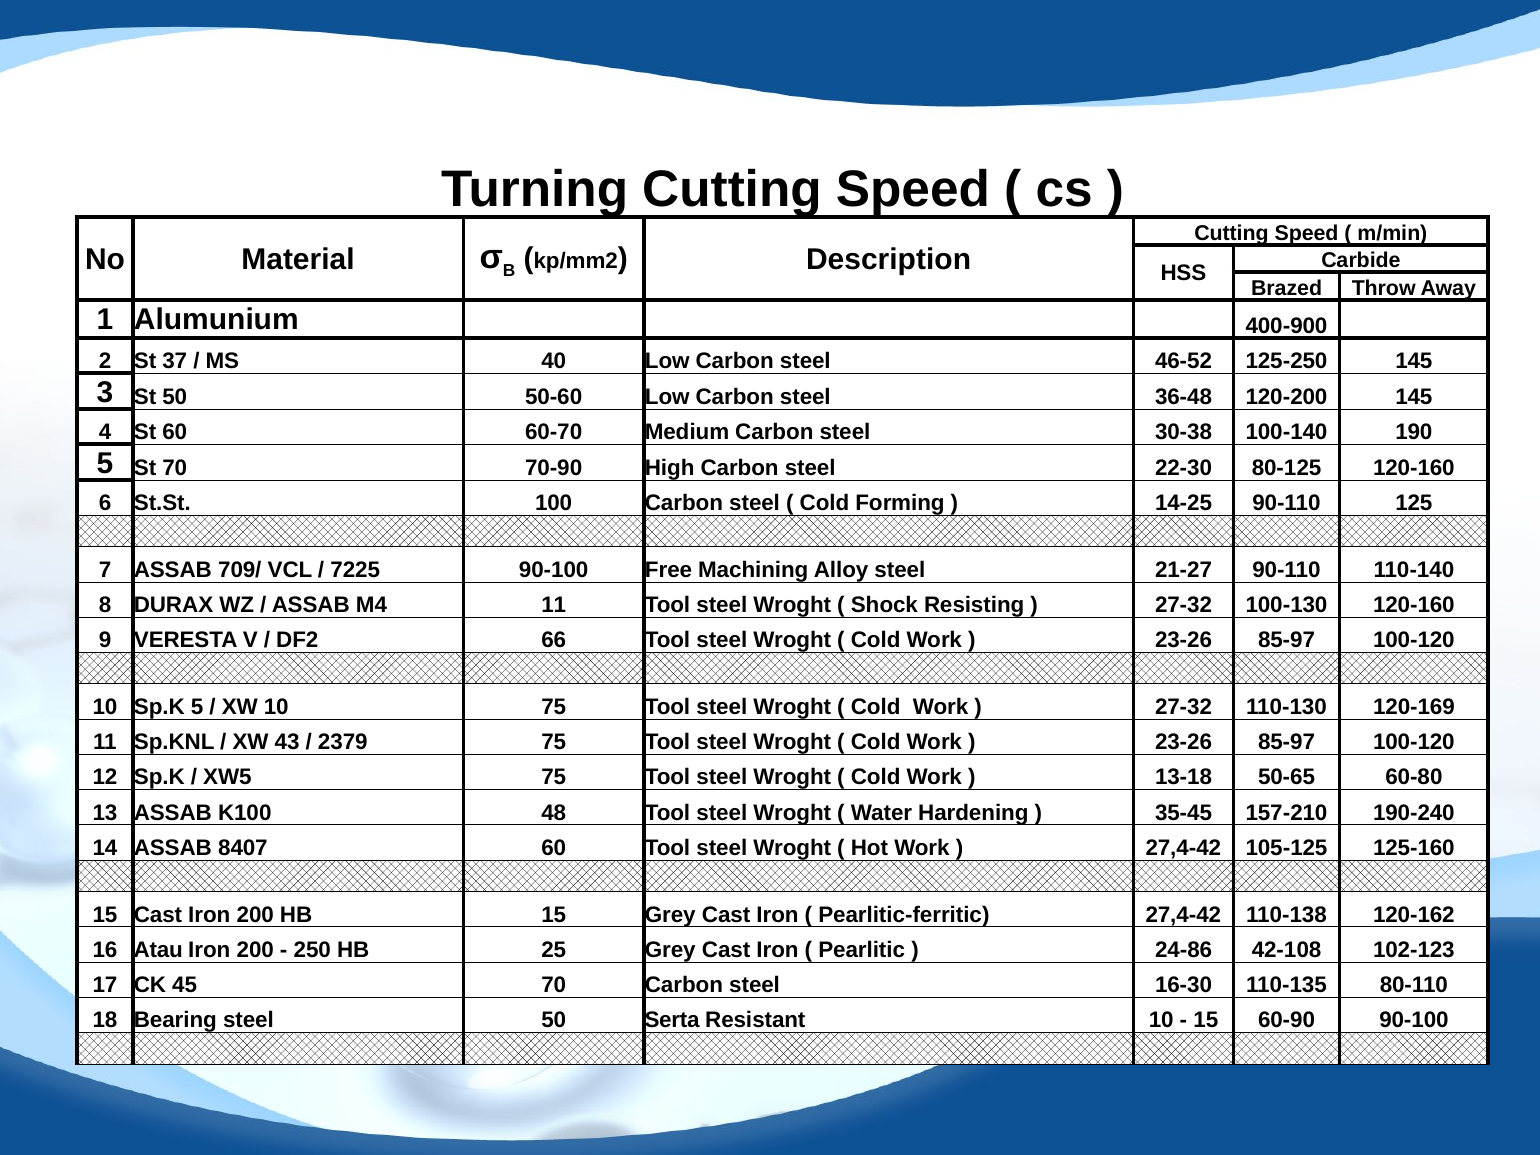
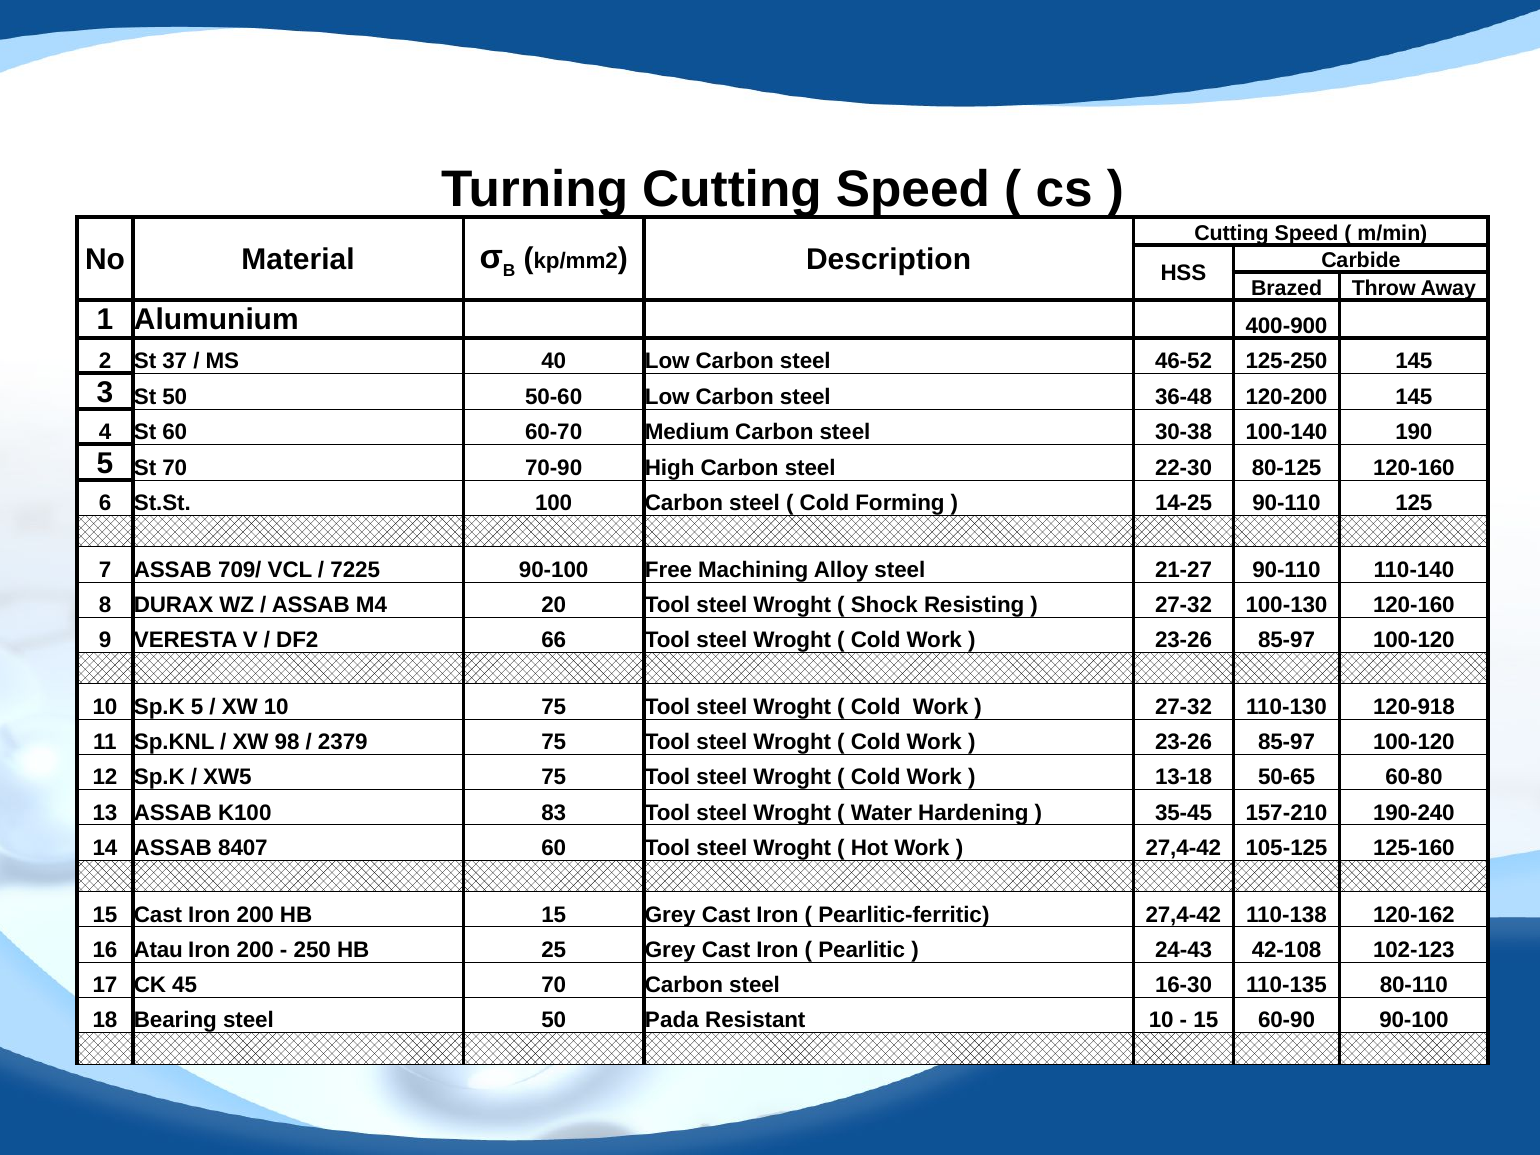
M4 11: 11 -> 20 (554, 605)
120-169: 120-169 -> 120-918 (1414, 707)
43: 43 -> 98 (287, 742)
48: 48 -> 83 (554, 813)
24-86: 24-86 -> 24-43 (1184, 950)
Serta: Serta -> Pada (672, 1020)
